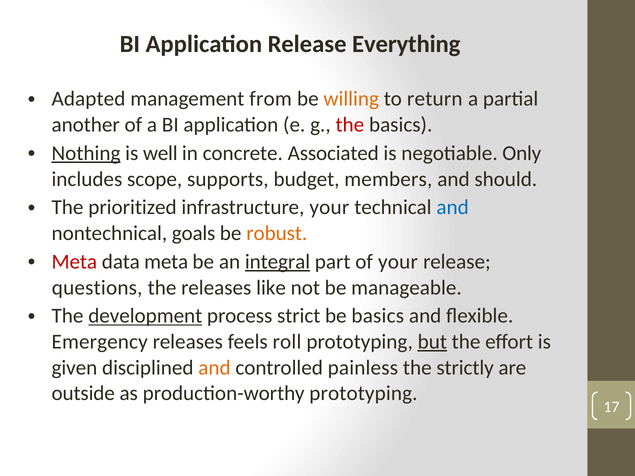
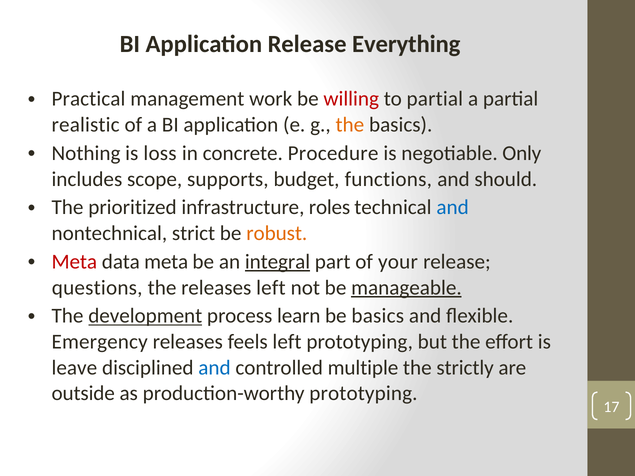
Adapted: Adapted -> Practical (88, 99)
from: from -> work (271, 99)
willing colour: orange -> red (351, 99)
to return: return -> partial (435, 99)
another: another -> realistic (86, 125)
the colour: red -> orange (350, 125)
Nothing underline: present -> none (86, 153)
well: well -> loss (160, 153)
Associated: Associated -> Procedure (333, 153)
members: members -> functions (388, 179)
infrastructure your: your -> roles (330, 208)
goals: goals -> strict (194, 233)
releases like: like -> left (271, 288)
manageable underline: none -> present (406, 288)
strict: strict -> learn (299, 316)
feels roll: roll -> left (287, 342)
but underline: present -> none (432, 342)
given: given -> leave (74, 368)
and colour: orange -> blue (215, 368)
painless: painless -> multiple (363, 368)
